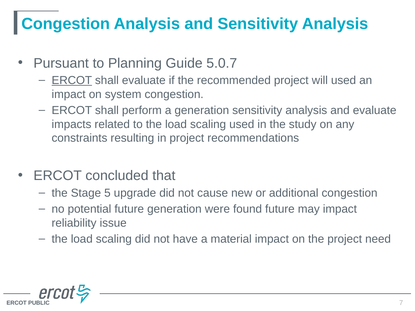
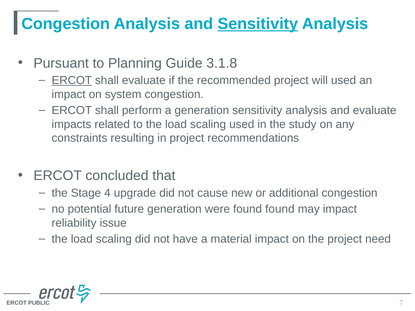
Sensitivity underline: none -> present (258, 24)
5.0.7: 5.0.7 -> 3.1.8 (222, 63)
5: 5 -> 4 (107, 193)
found future: future -> found (280, 209)
